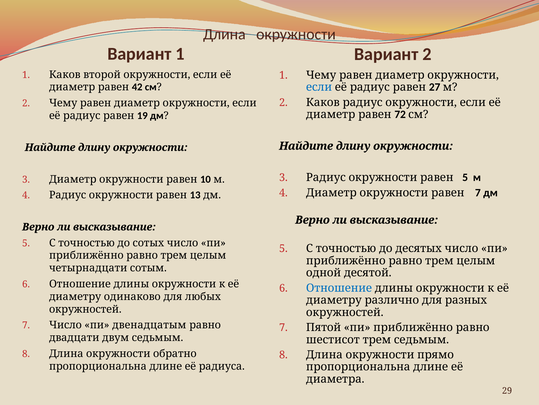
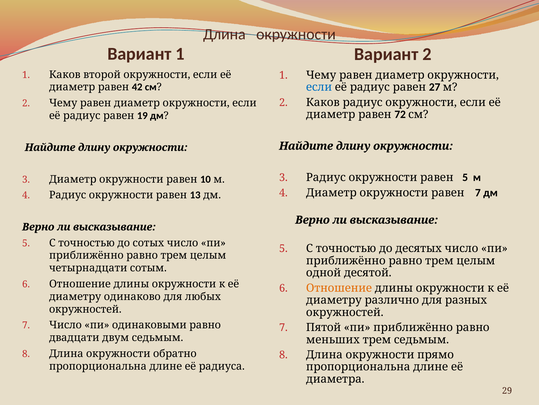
Отношение colour: blue -> orange (339, 288)
двенадцатым: двенадцатым -> одинаковыми (149, 325)
шестисот: шестисот -> меньших (333, 339)
